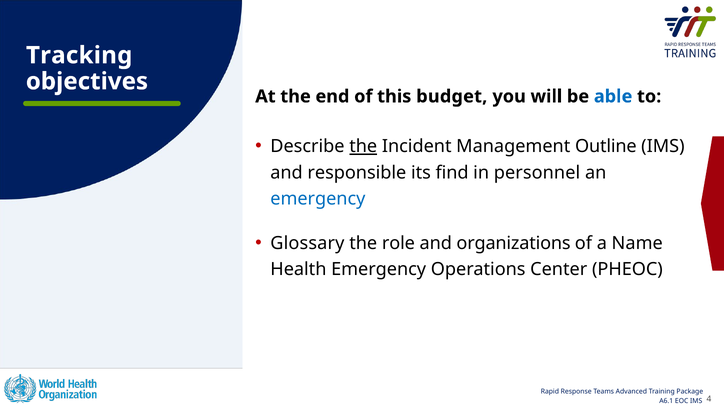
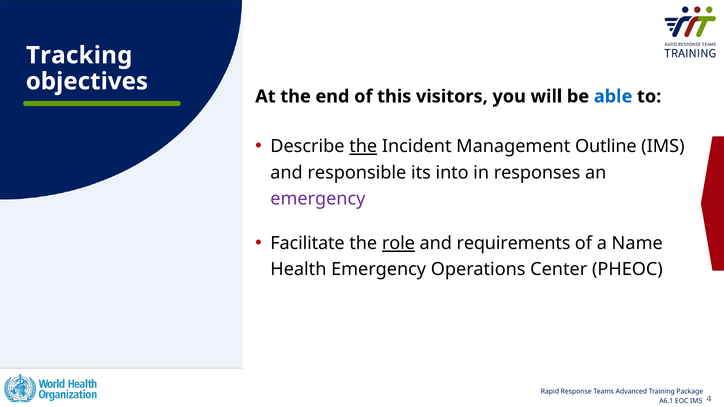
budget: budget -> visitors (452, 96)
find: find -> into (452, 173)
personnel: personnel -> responses (537, 173)
emergency colour: blue -> purple (318, 199)
Glossary: Glossary -> Facilitate (308, 244)
role underline: none -> present (398, 244)
organizations: organizations -> requirements (514, 244)
